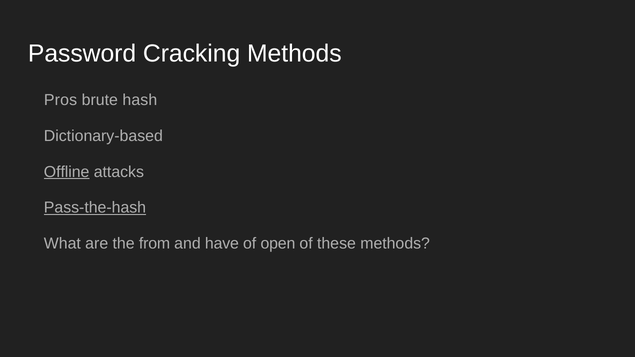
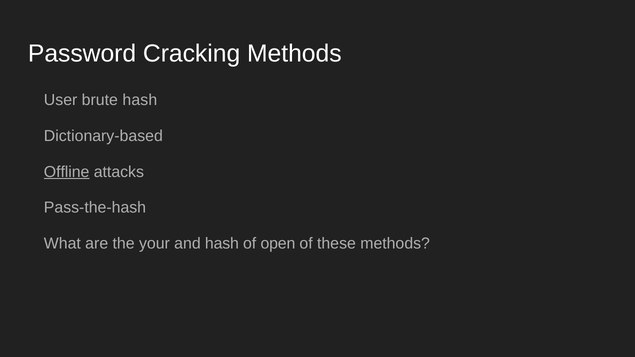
Pros: Pros -> User (61, 100)
Pass-the-hash underline: present -> none (95, 208)
from: from -> your (154, 244)
and have: have -> hash (222, 244)
